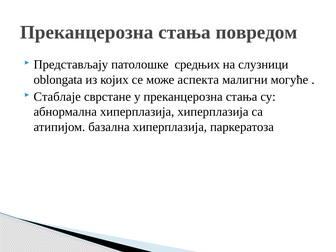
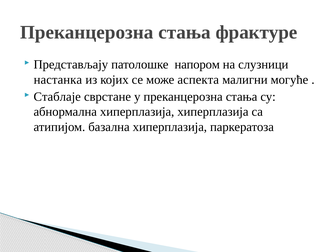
повредом: повредом -> фрактуре (257, 32)
средњих: средњих -> напором (197, 65)
oblongata: oblongata -> настанка (58, 80)
